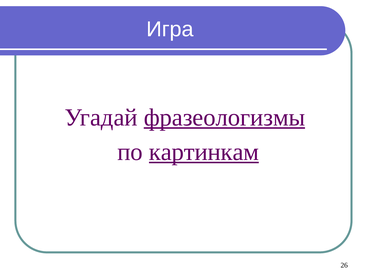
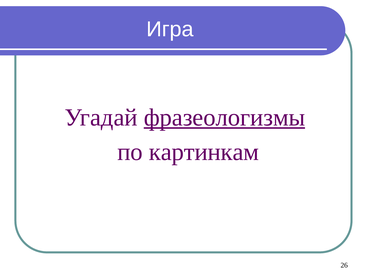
картинкам underline: present -> none (204, 152)
